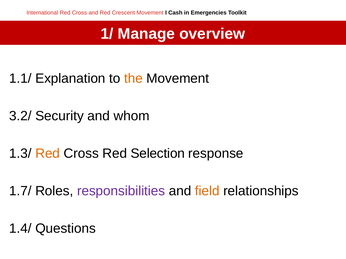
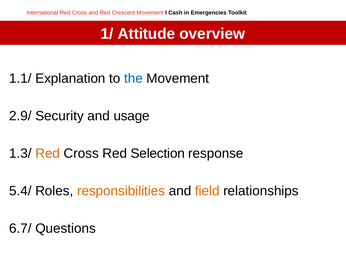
Manage: Manage -> Attitude (146, 34)
the colour: orange -> blue (133, 78)
3.2/: 3.2/ -> 2.9/ (20, 116)
whom: whom -> usage (132, 116)
1.7/: 1.7/ -> 5.4/ (20, 191)
responsibilities colour: purple -> orange (121, 191)
1.4/: 1.4/ -> 6.7/ (20, 229)
